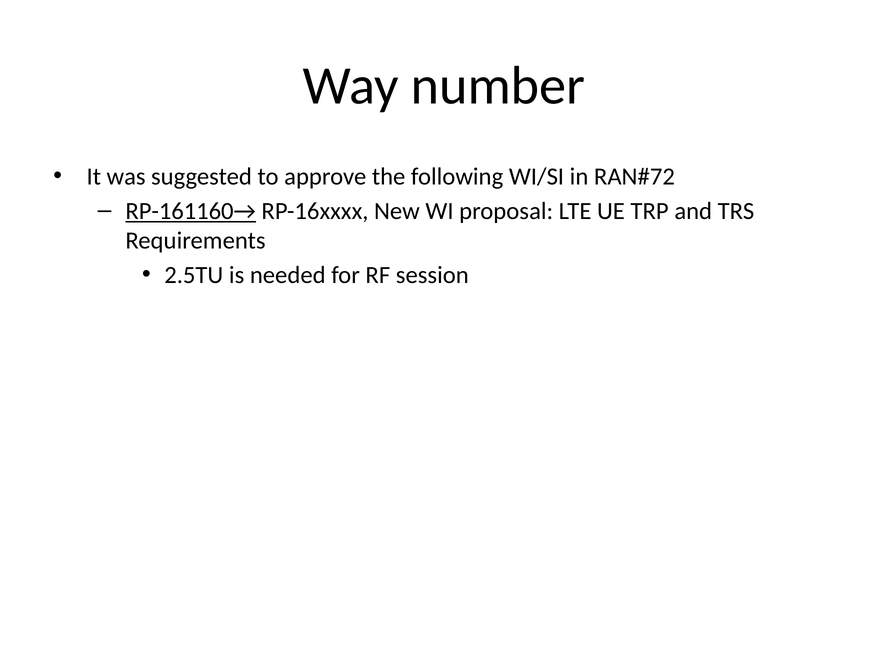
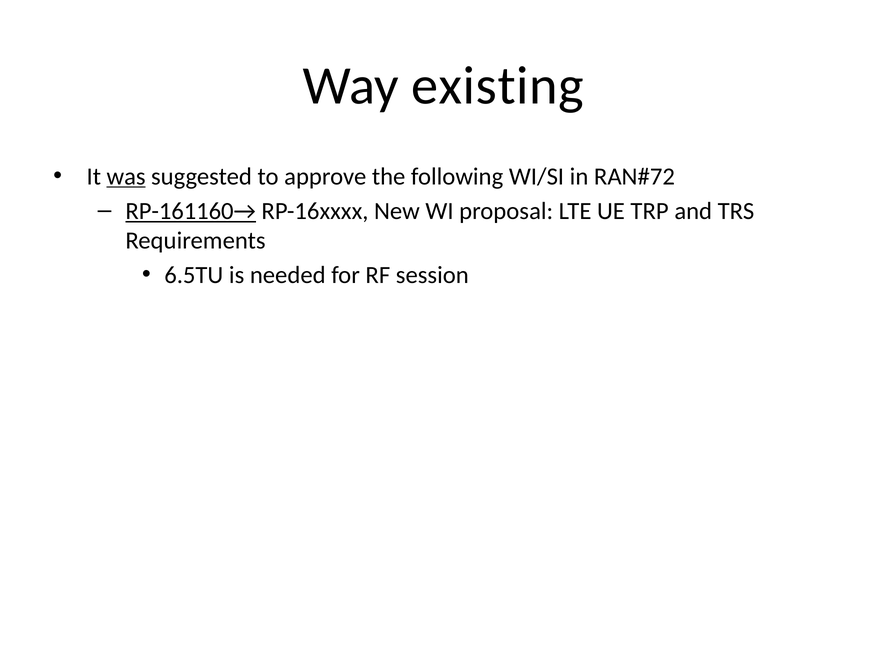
number: number -> existing (498, 86)
was underline: none -> present (126, 176)
2.5TU: 2.5TU -> 6.5TU (194, 275)
